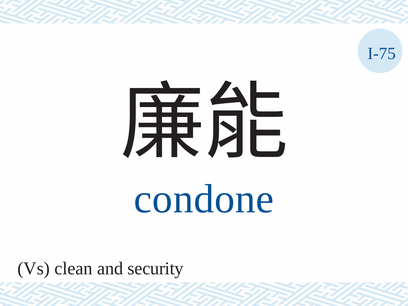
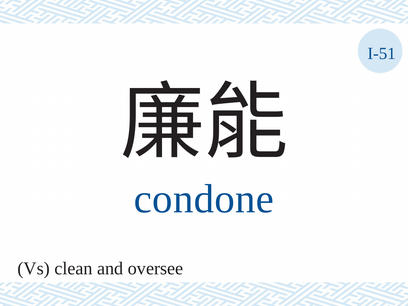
I-75: I-75 -> I-51 (382, 53)
security: security -> oversee (156, 268)
